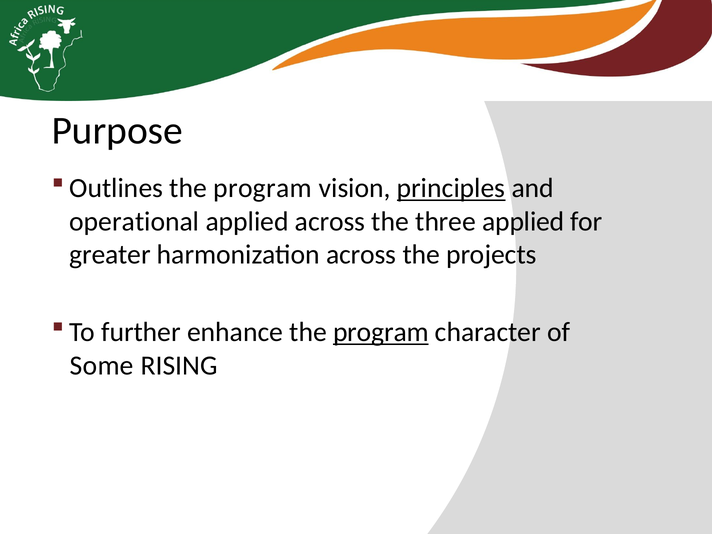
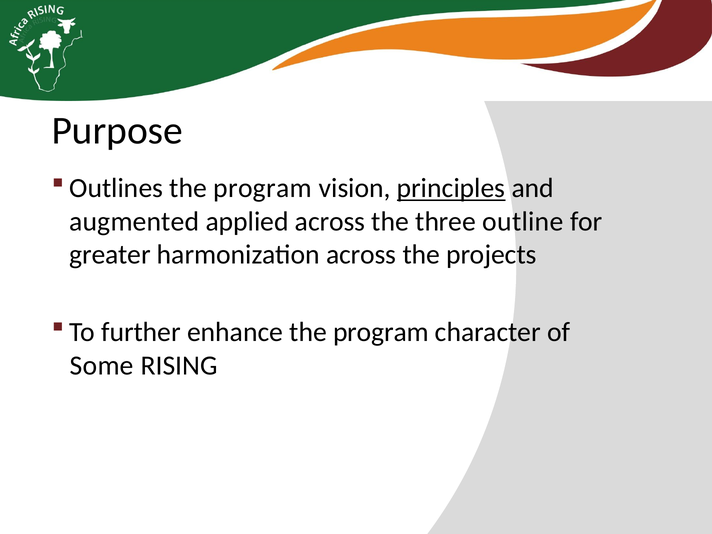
operational: operational -> augmented (134, 221)
three applied: applied -> outline (523, 221)
program underline: present -> none (381, 332)
